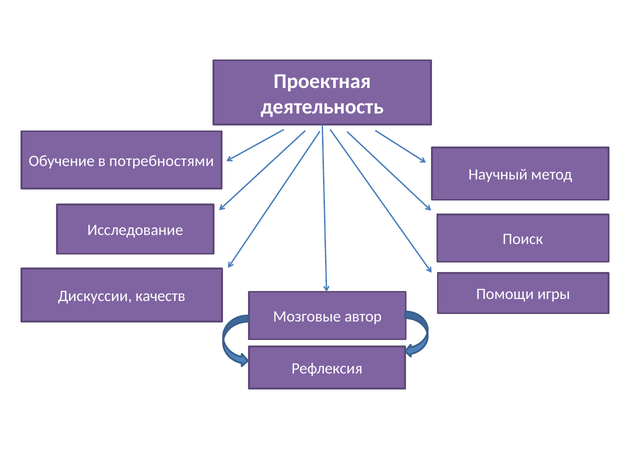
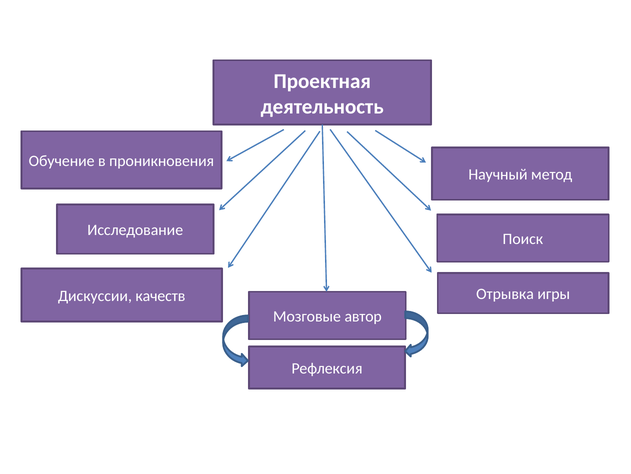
потребностями: потребностями -> проникновения (162, 161)
Помощи: Помощи -> Отрывка (505, 294)
